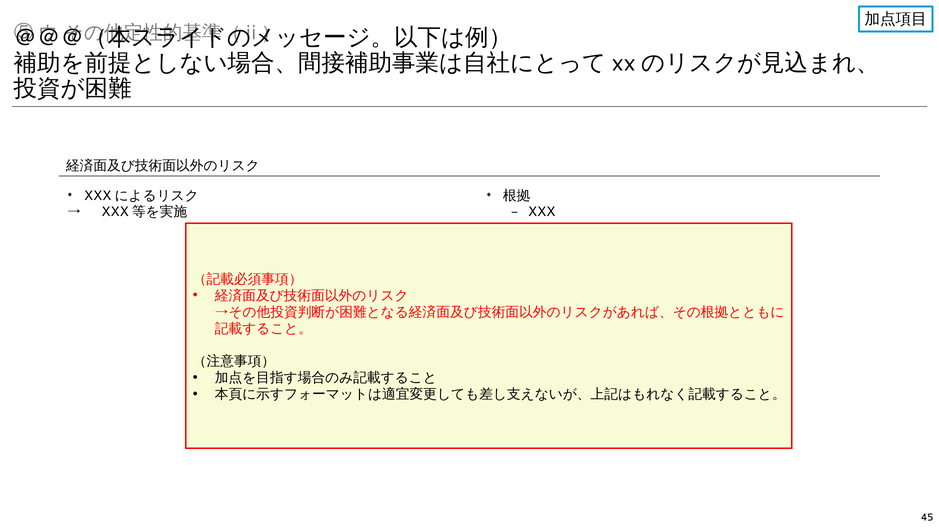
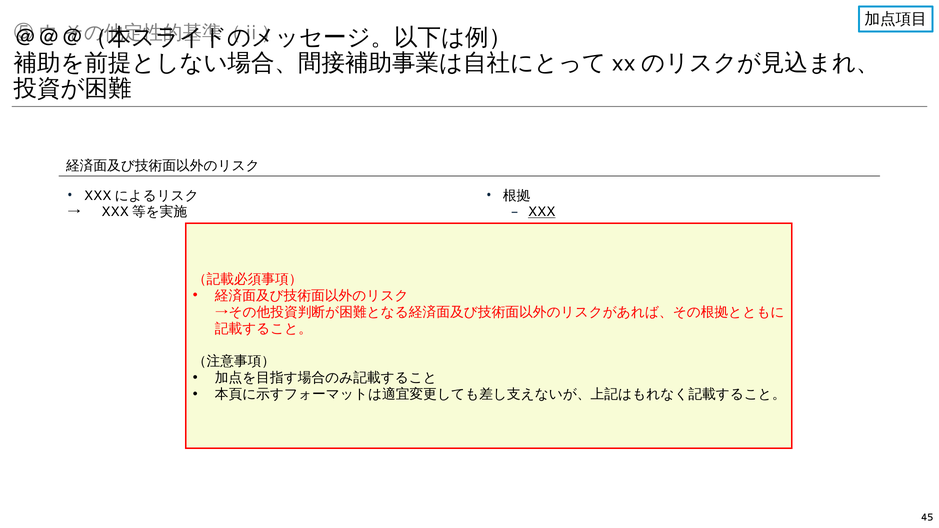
XXX underline: none -> present (542, 212)
